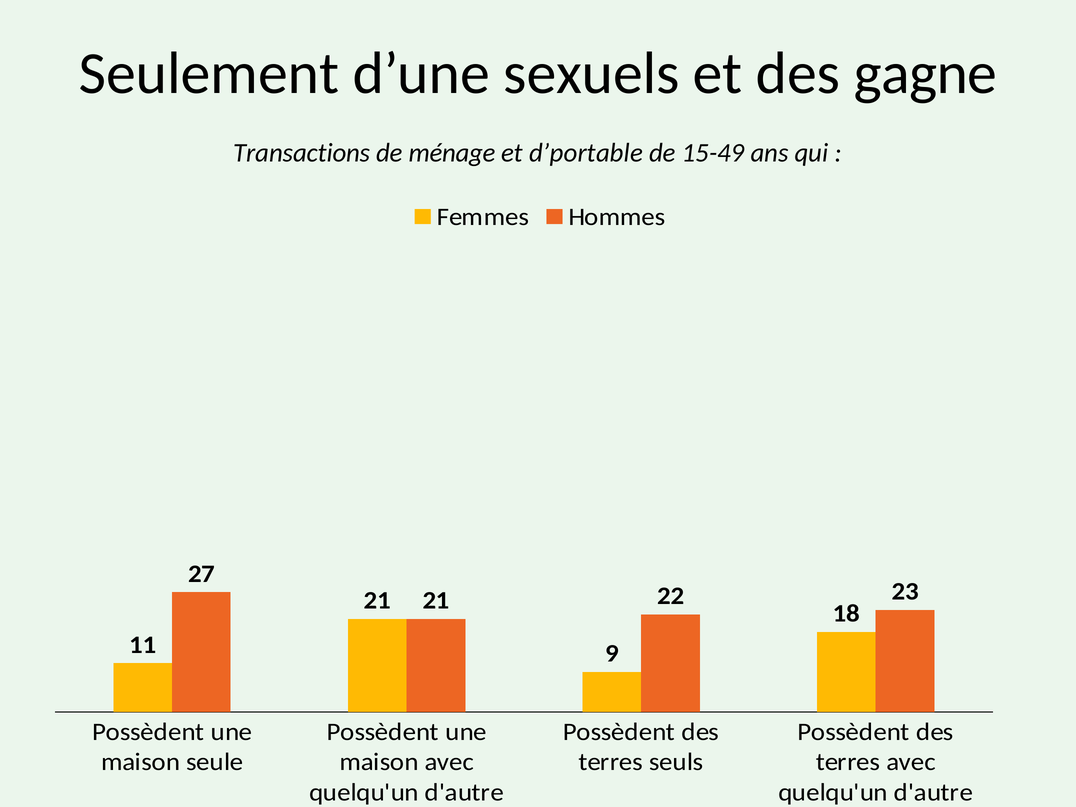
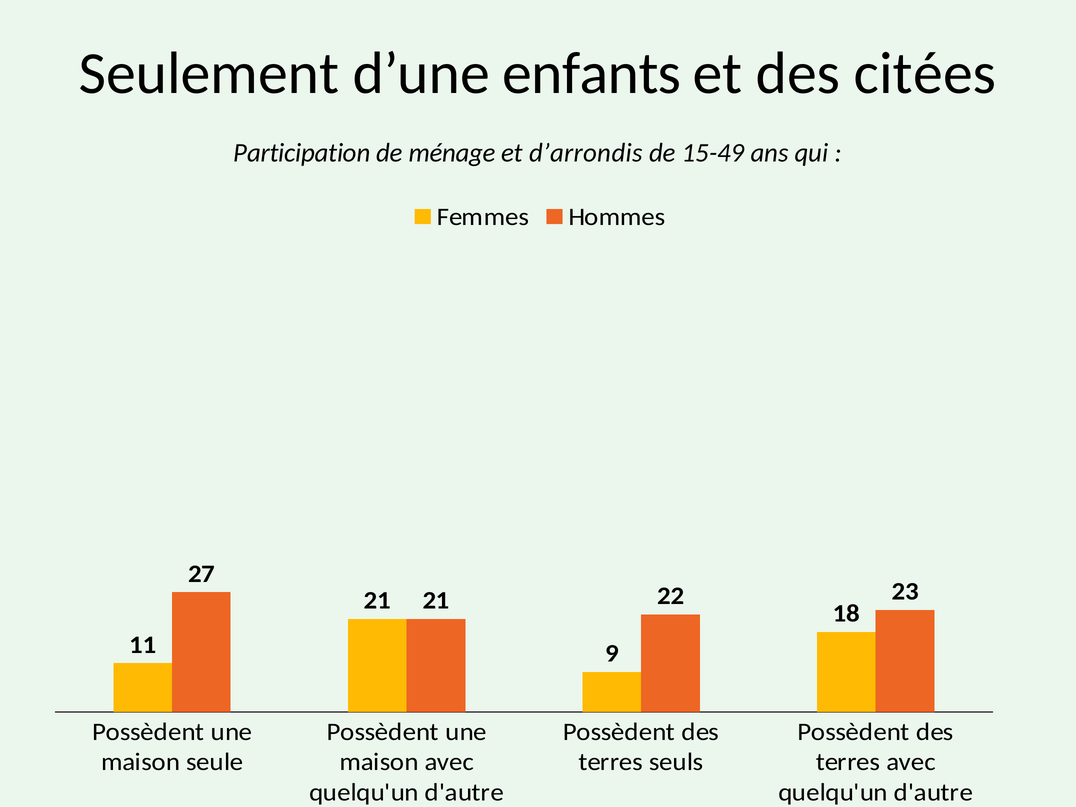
sexuels: sexuels -> enfants (592, 74)
gagne: gagne -> citées (925, 74)
Transactions: Transactions -> Participation (302, 153)
d’portable: d’portable -> d’arrondis (586, 153)
